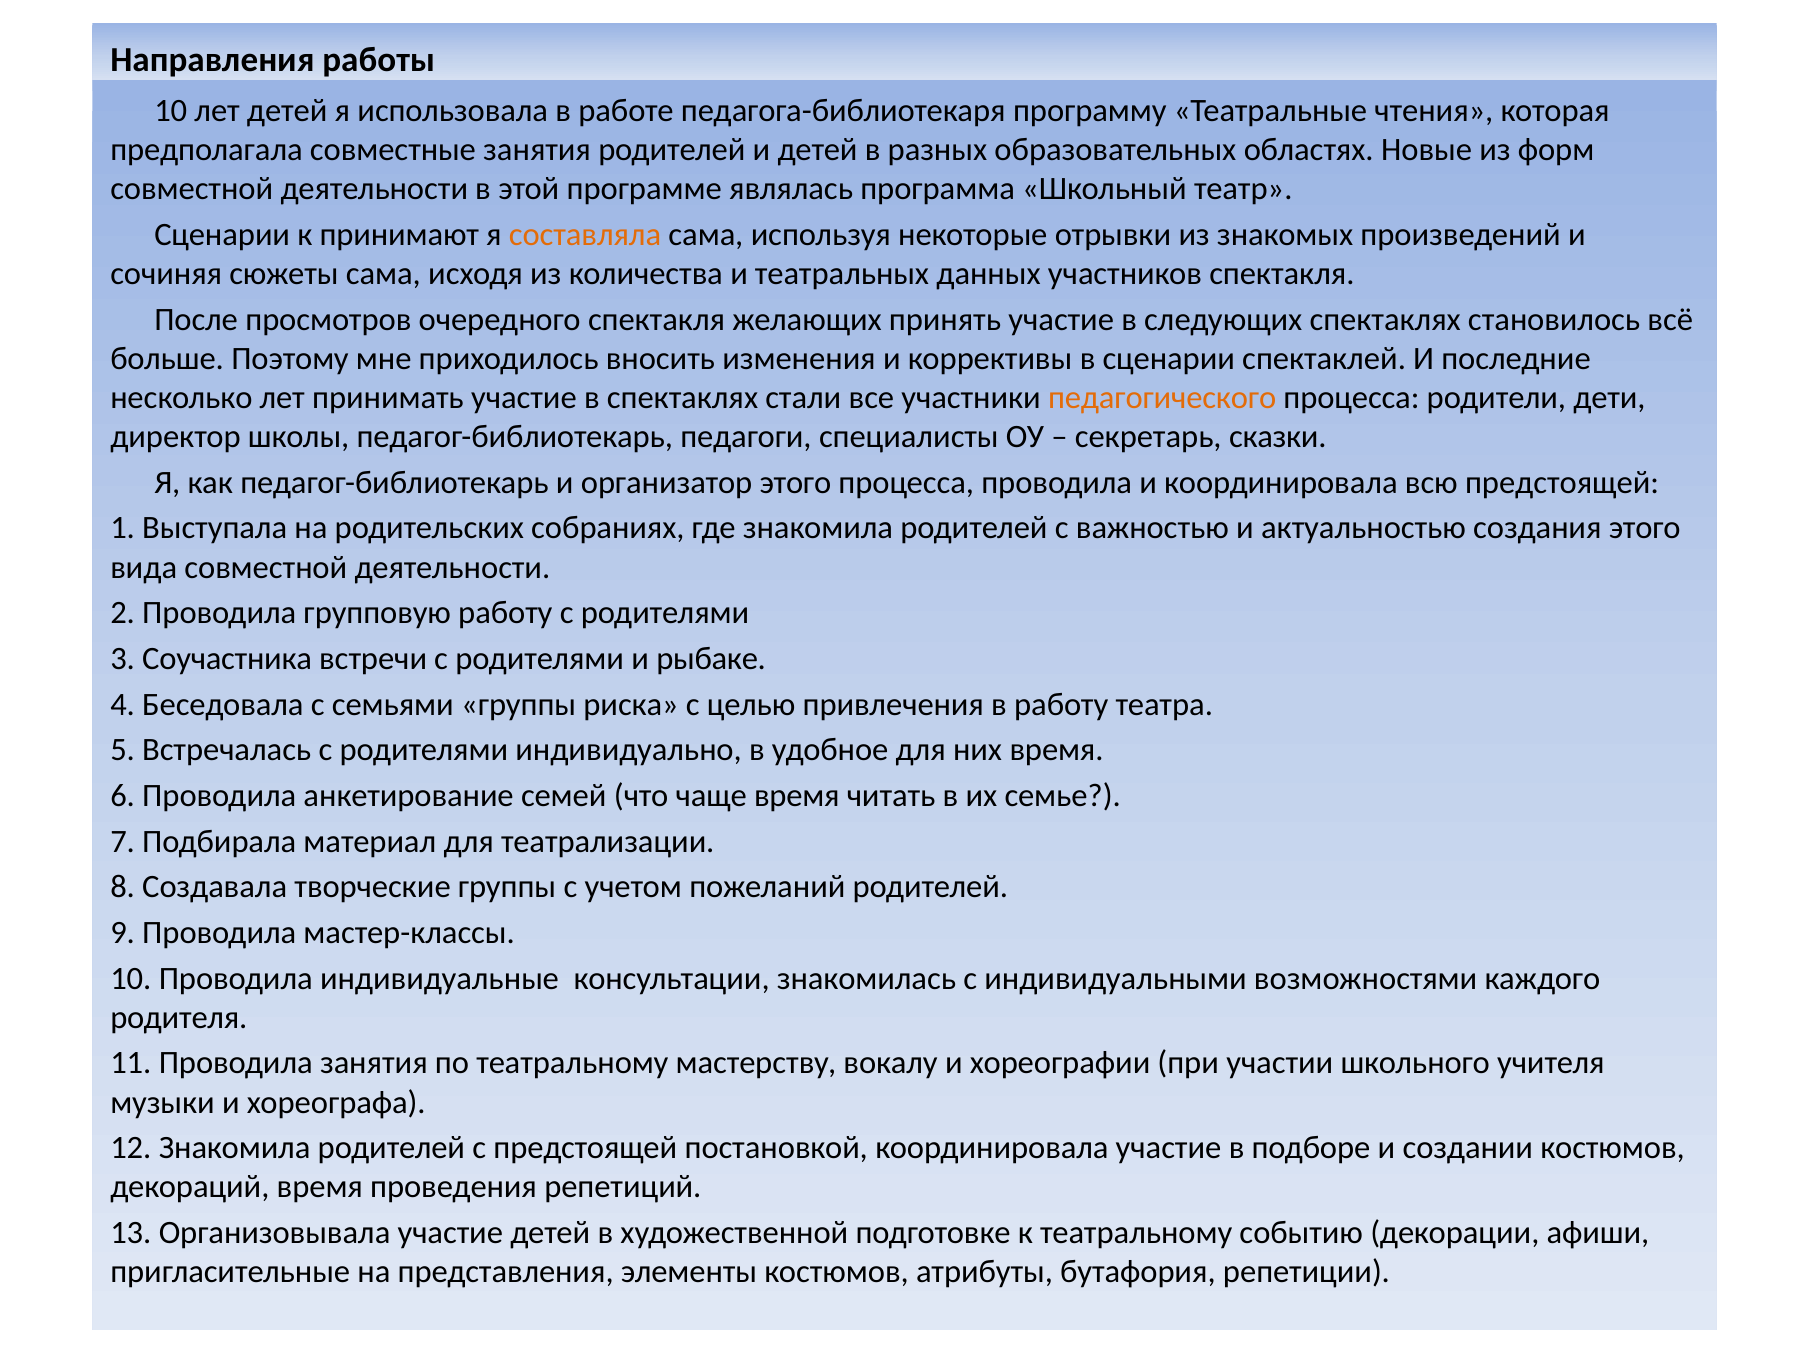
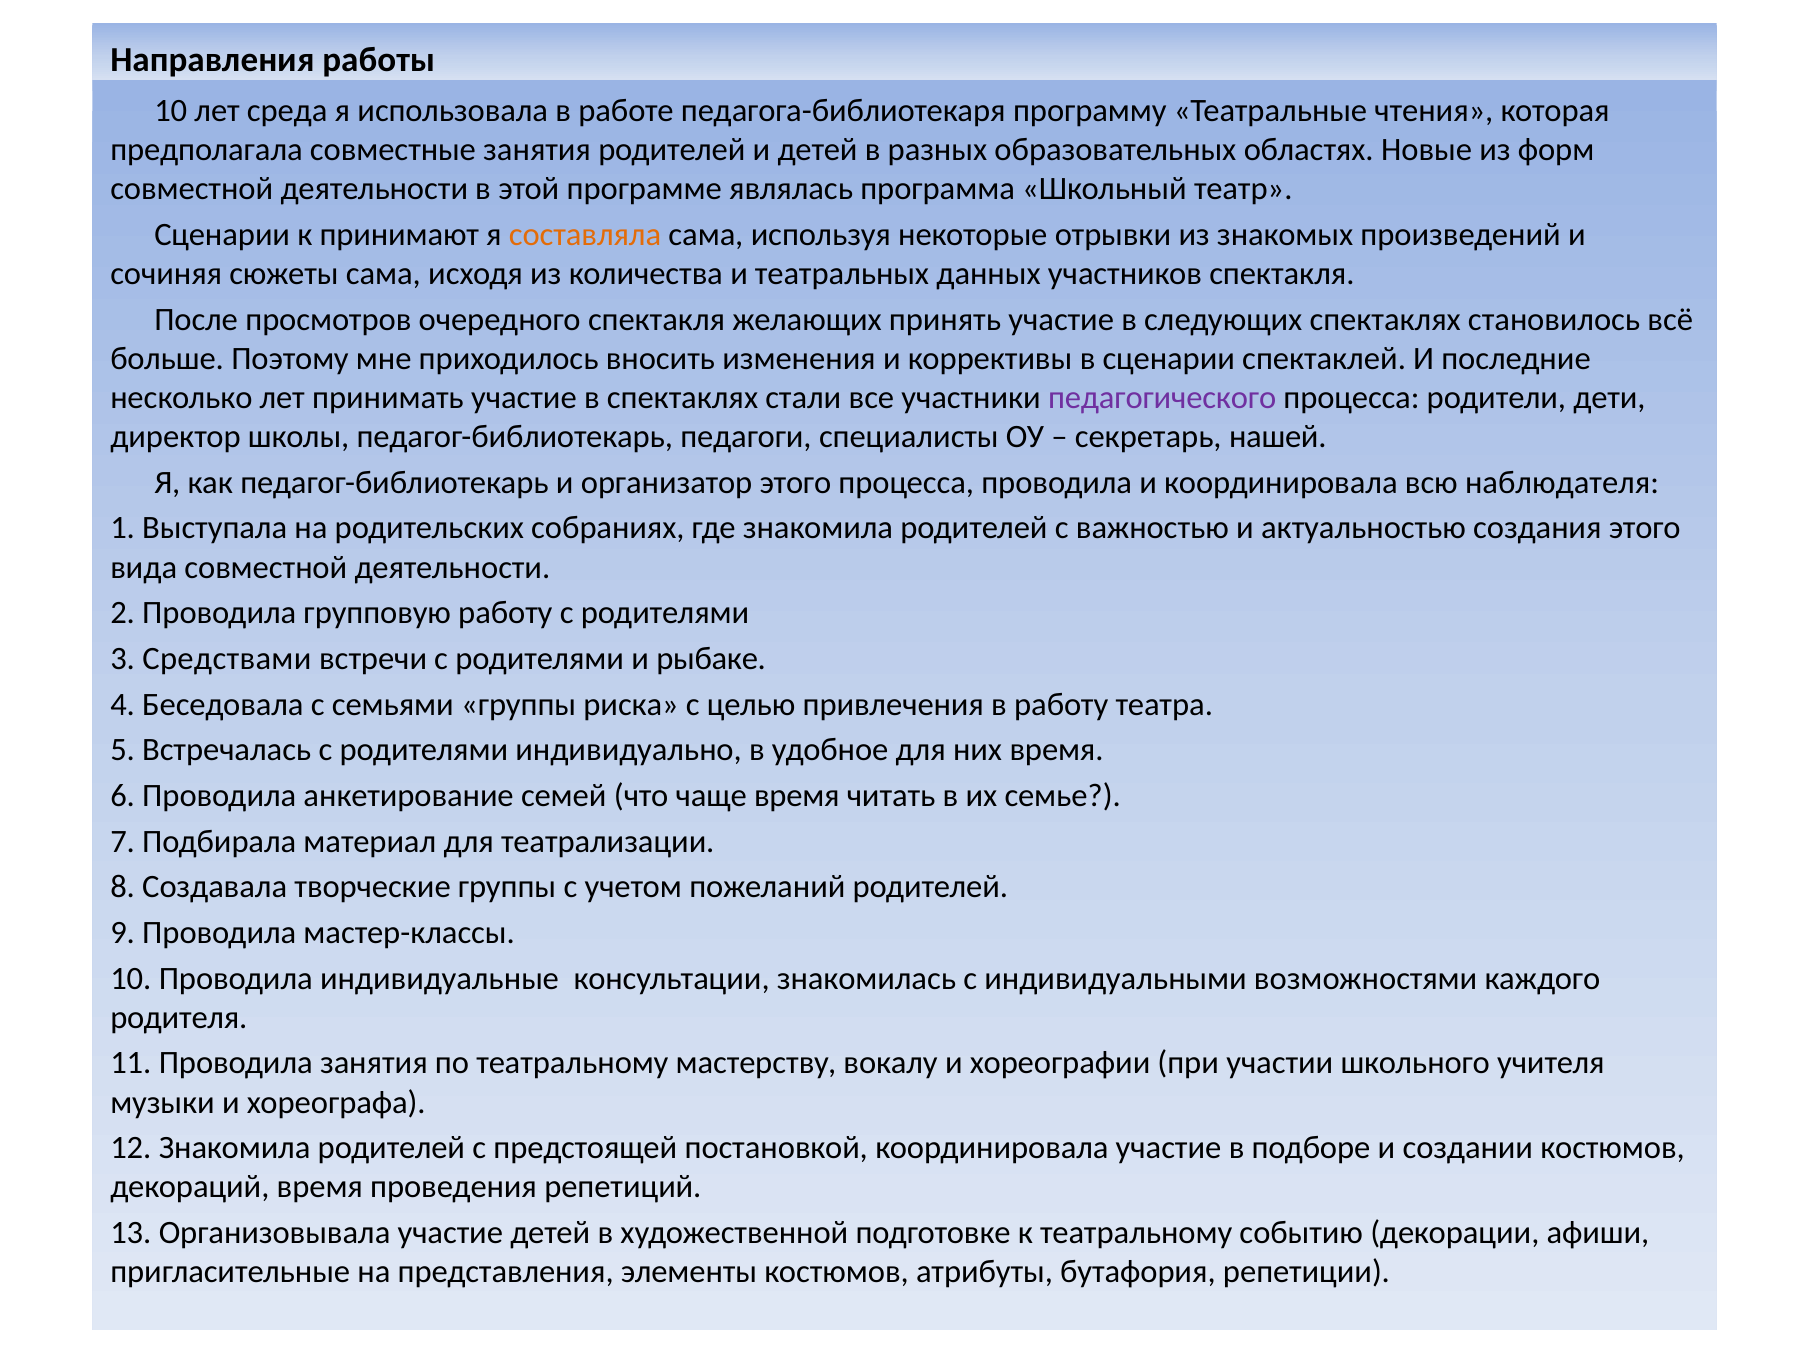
лет детей: детей -> среда (287, 111)
педагогического colour: orange -> purple (1162, 398)
сказки: сказки -> нашей (1278, 437)
всю предстоящей: предстоящей -> наблюдателя (1562, 483)
Соучастника: Соучастника -> Средствами (227, 659)
